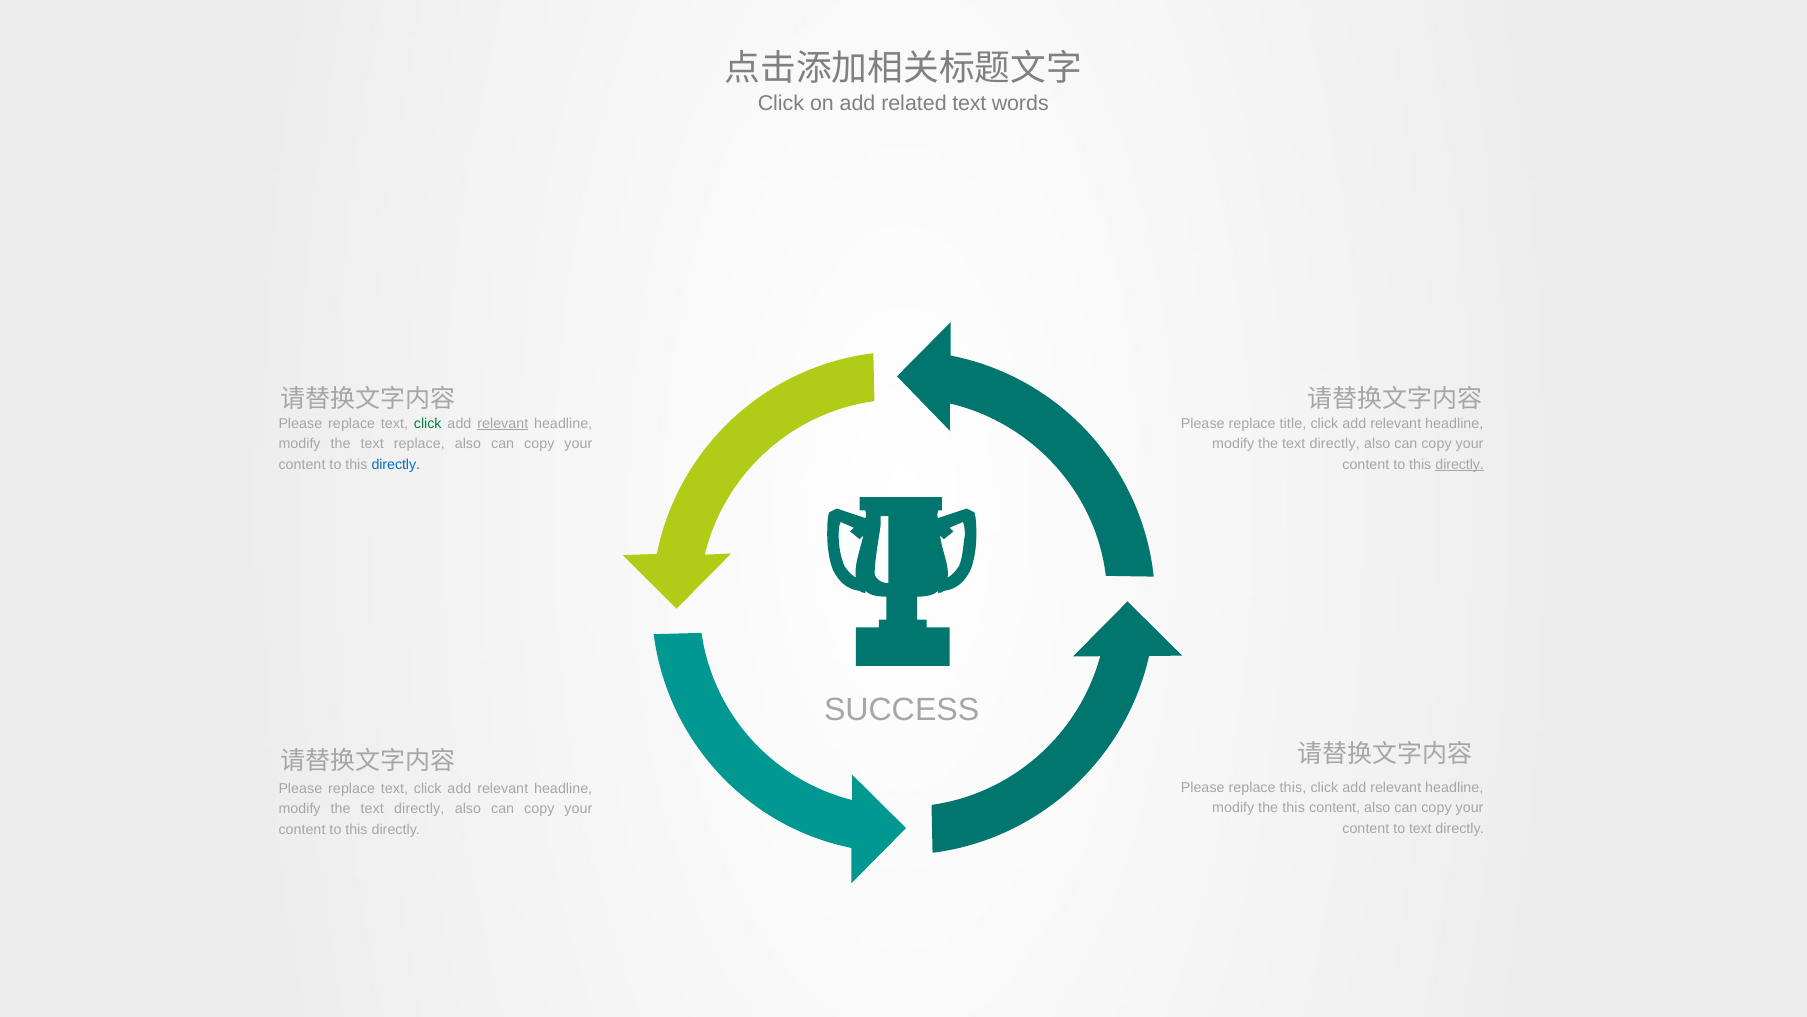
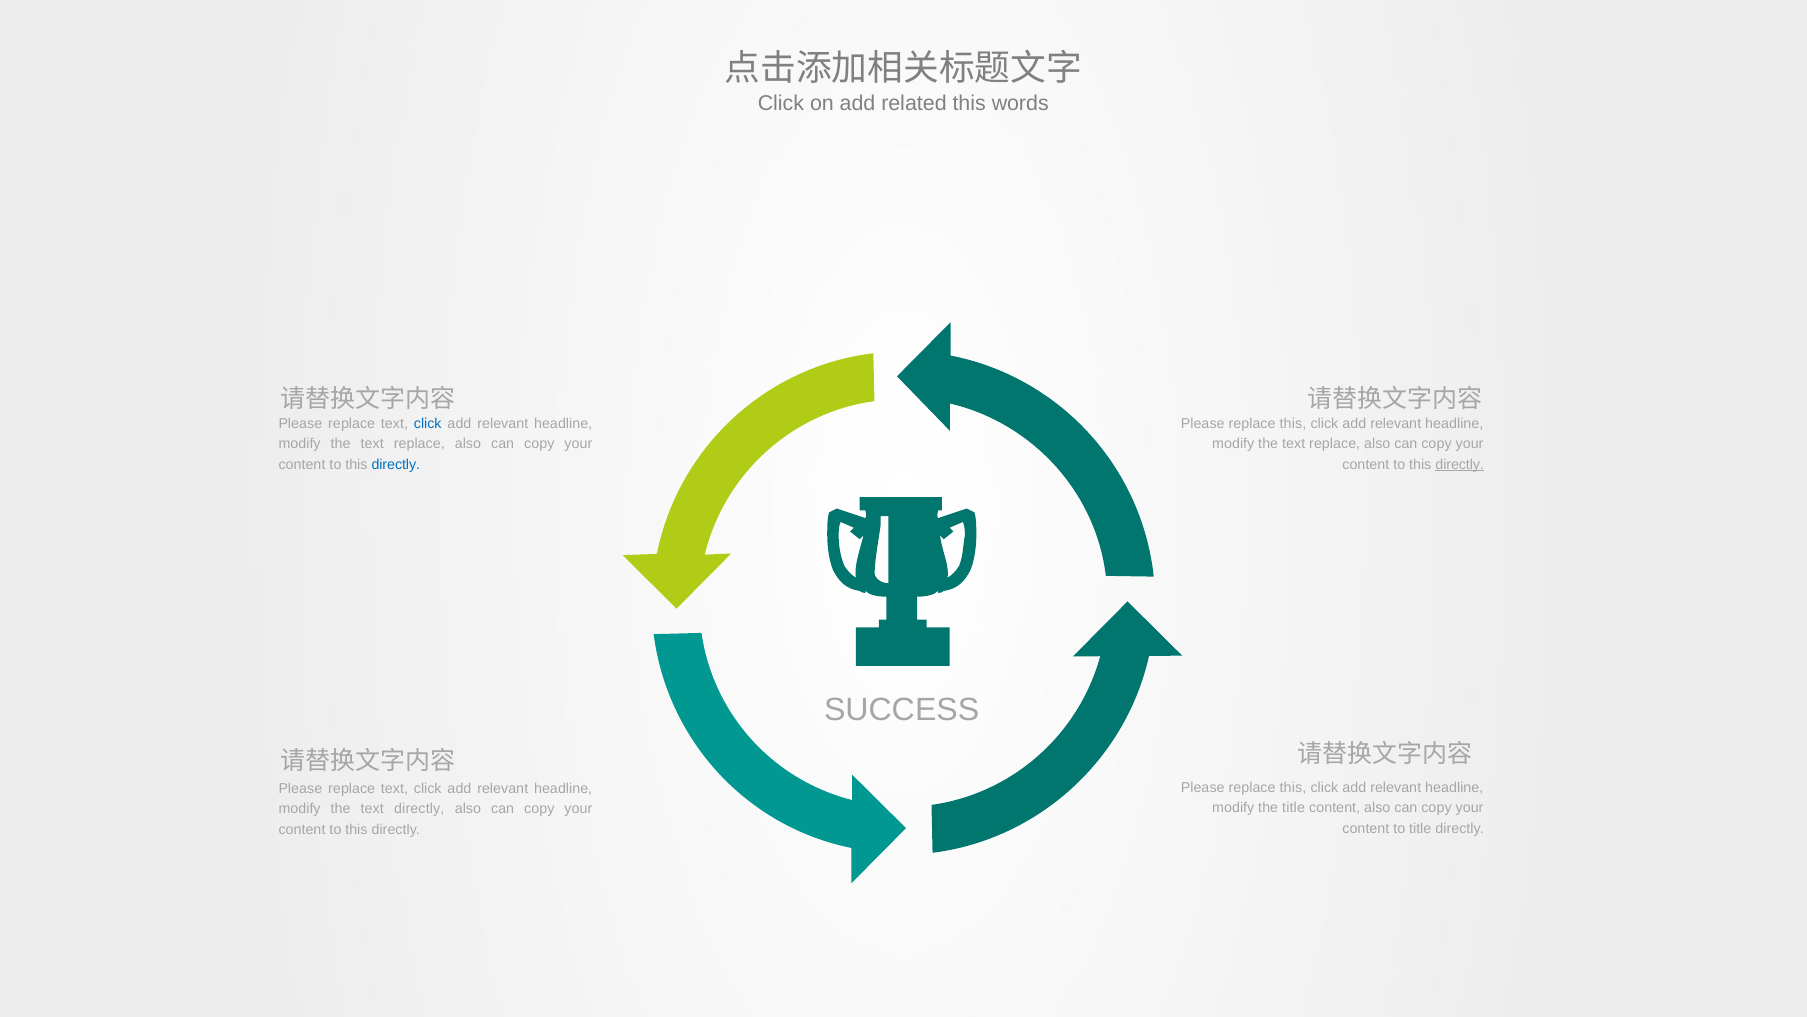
related text: text -> this (969, 103)
click colour: green -> blue (428, 423)
relevant underline: present -> none (503, 423)
title: title -> this (1293, 423)
directly: directly -> replace (1335, 444)
the this: this -> title (1294, 808)
to text: text -> title (1420, 828)
